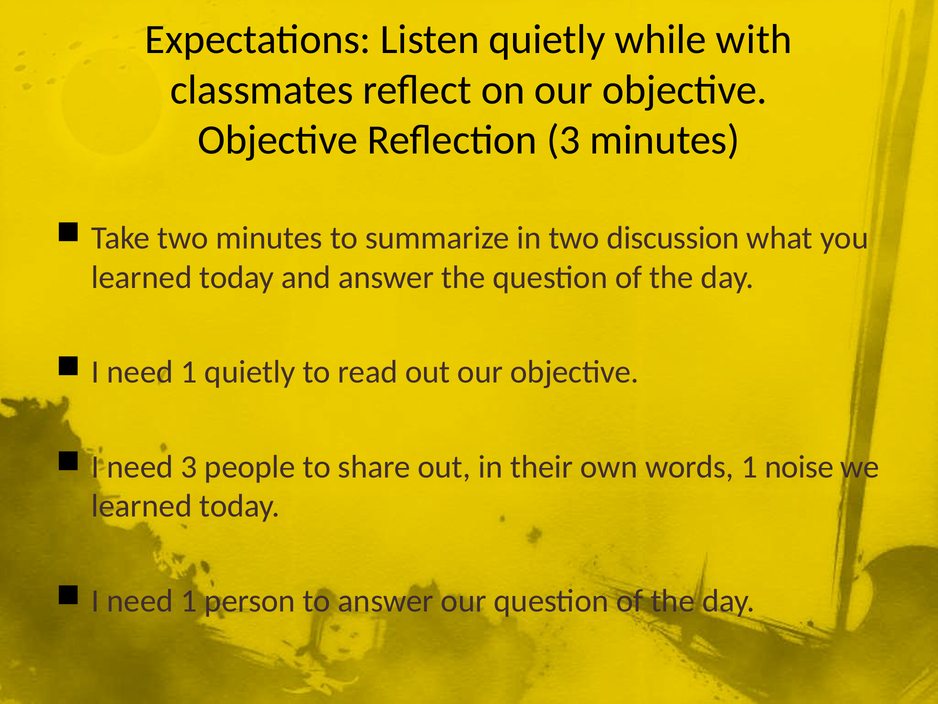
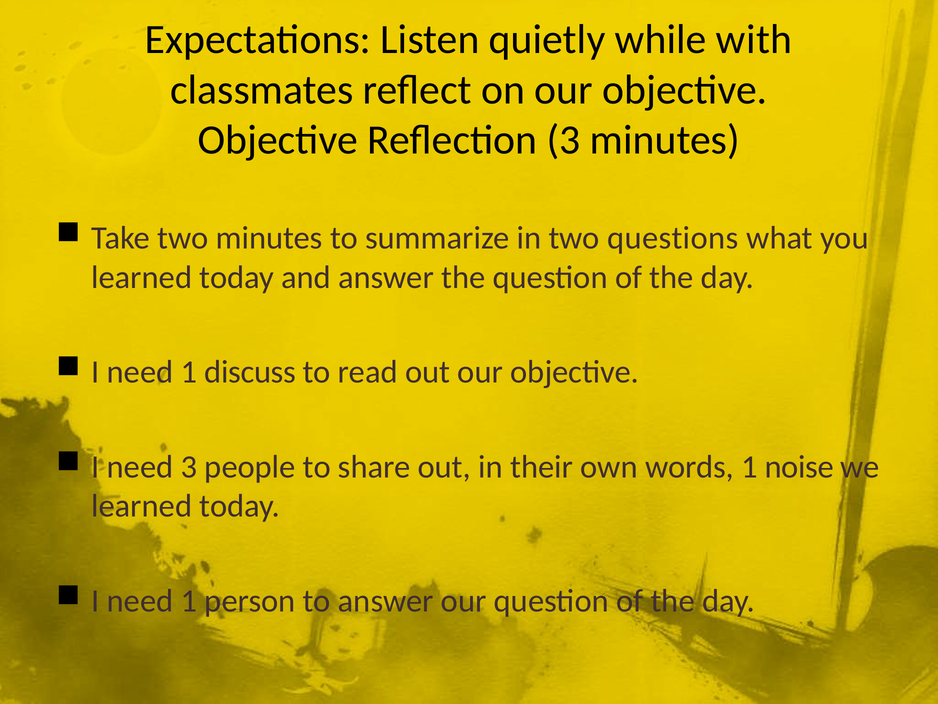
discussion: discussion -> questions (673, 238)
1 quietly: quietly -> discuss (250, 372)
